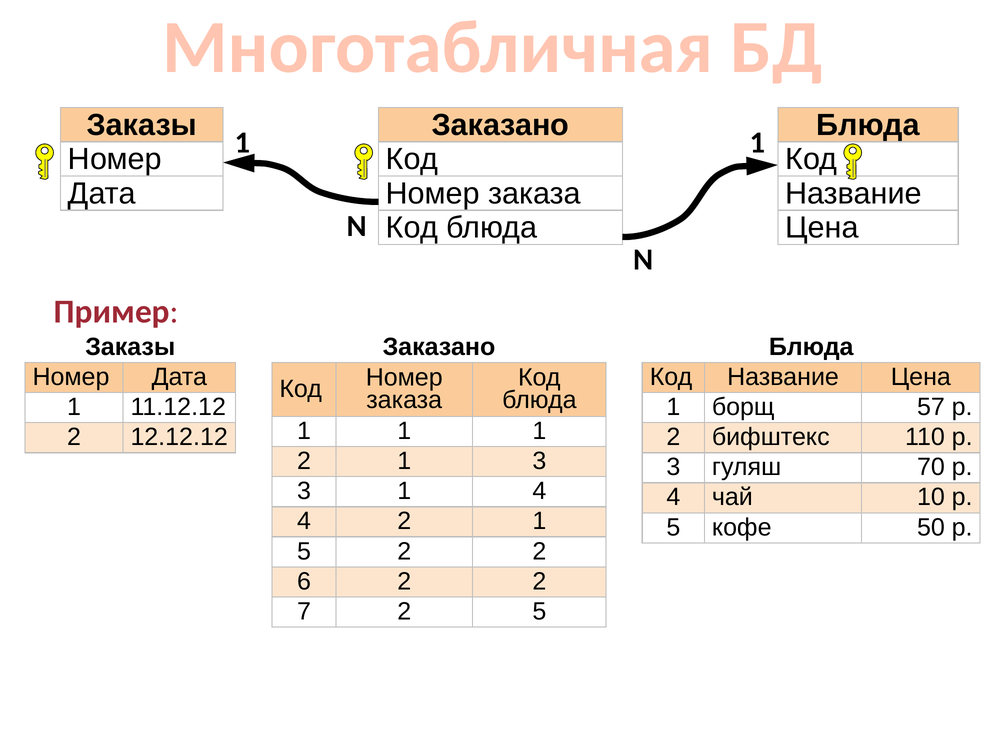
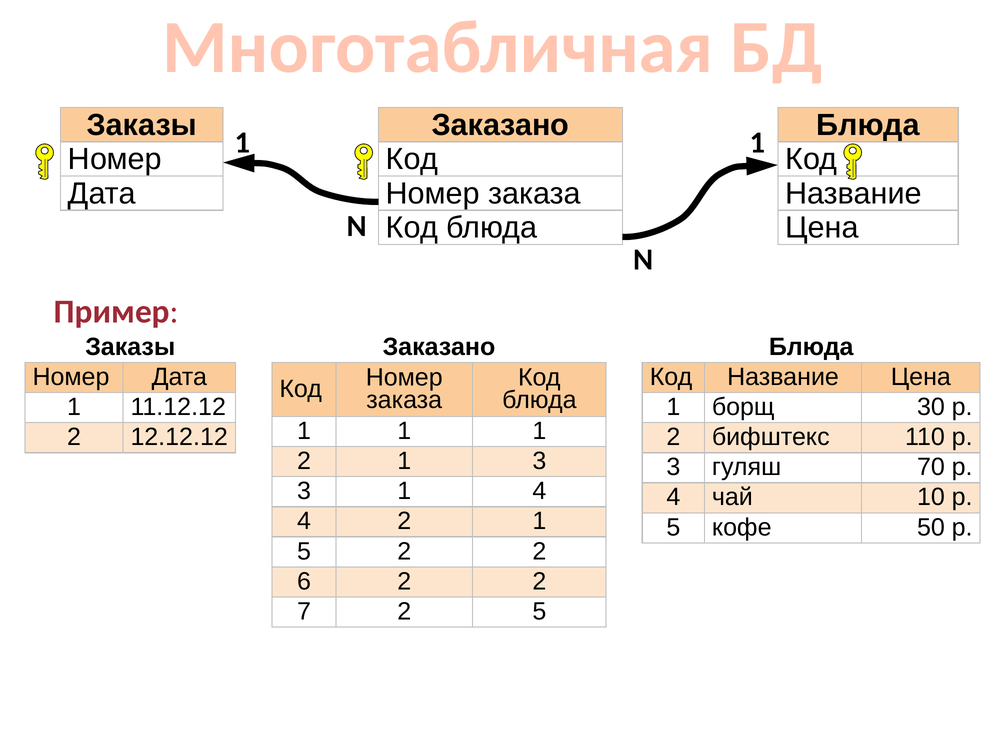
57: 57 -> 30 (931, 407)
